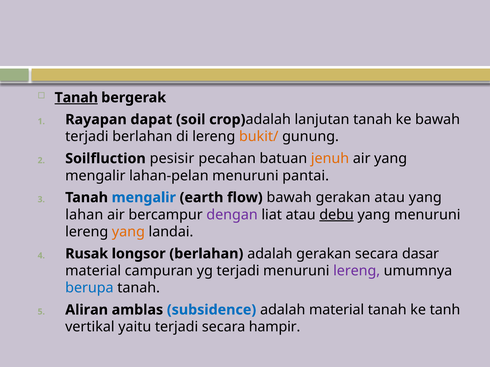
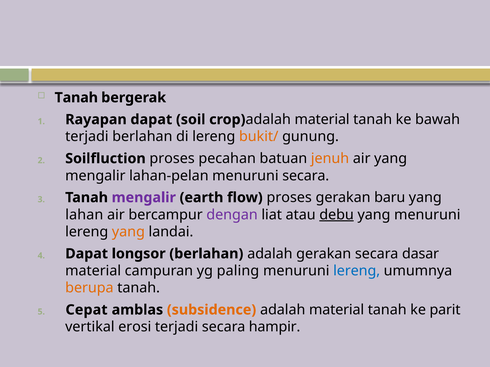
Tanah underline: present -> none (76, 98)
lanjutan: lanjutan -> material (322, 120)
Soilfluction pesisir: pesisir -> proses (172, 159)
menuruni pantai: pantai -> secara (306, 176)
mengalir colour: blue -> purple (144, 198)
flow bawah: bawah -> proses (289, 198)
gerakan atau: atau -> baru (390, 198)
Rusak: Rusak -> Dapat (87, 254)
yg terjadi: terjadi -> paling (238, 271)
lereng colour: purple -> blue (357, 271)
berupa colour: blue -> orange (89, 288)
Aliran: Aliran -> Cepat (87, 310)
subsidence colour: blue -> orange (212, 310)
tanh: tanh -> parit (445, 310)
yaitu: yaitu -> erosi (135, 327)
